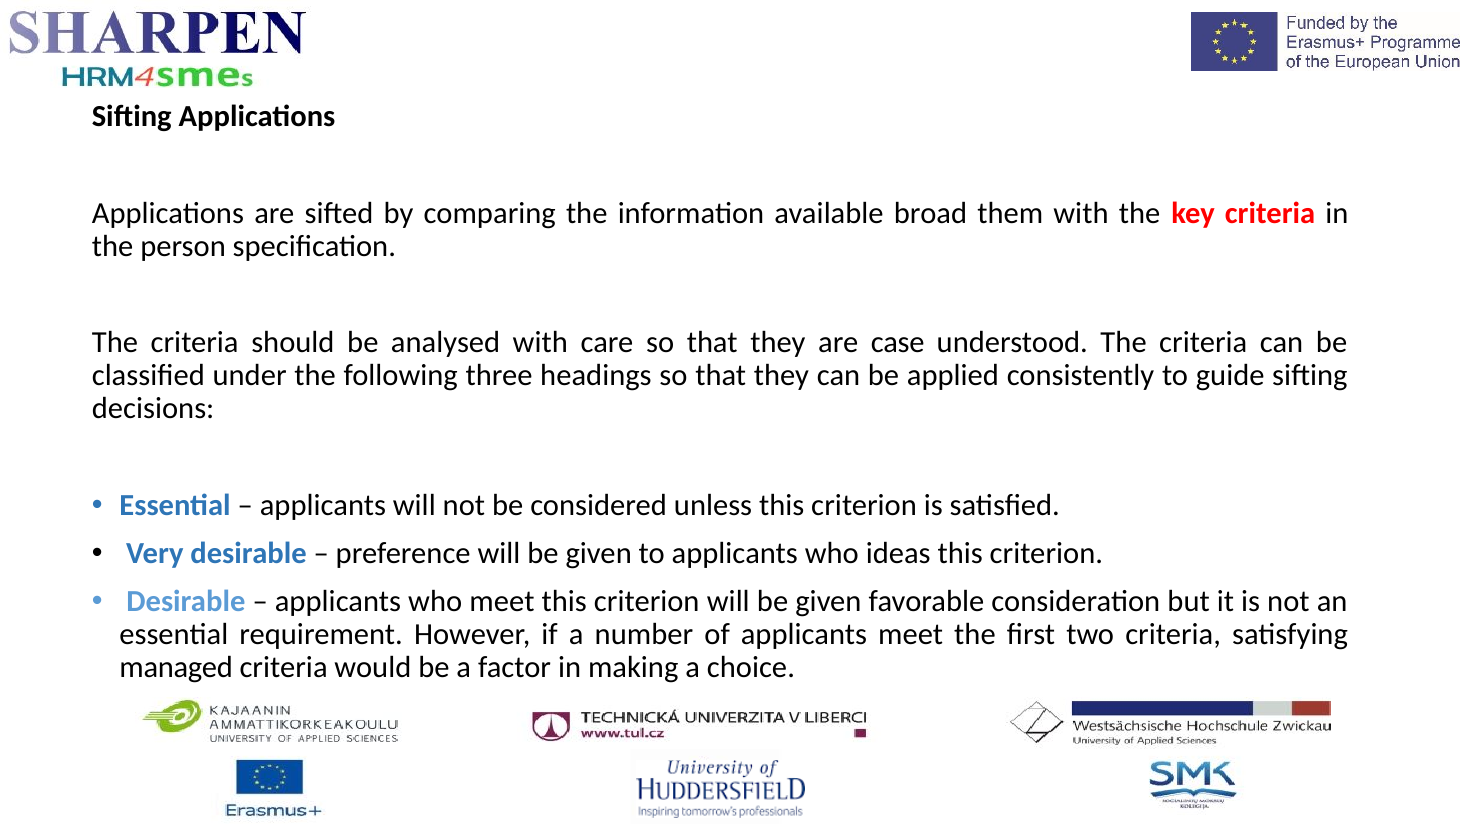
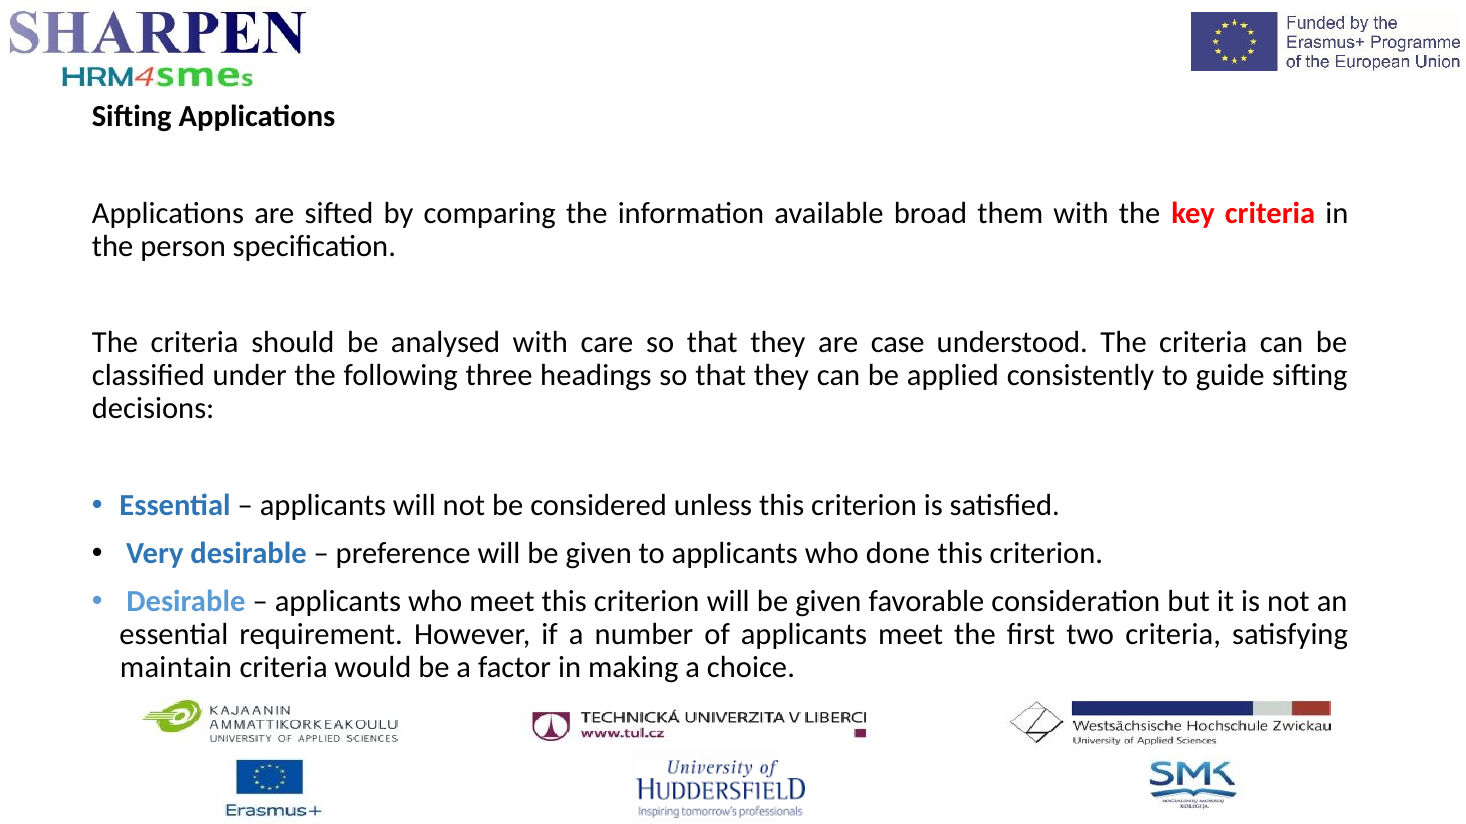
ideas: ideas -> done (898, 554)
managed: managed -> maintain (176, 668)
